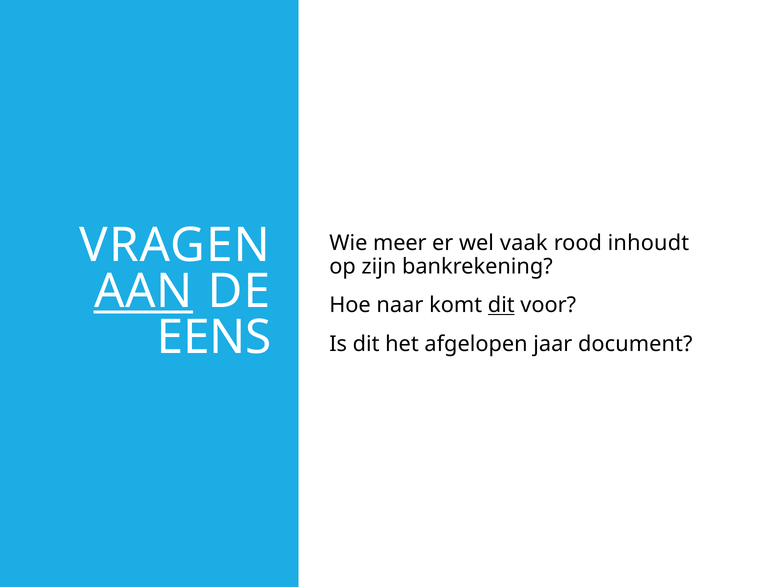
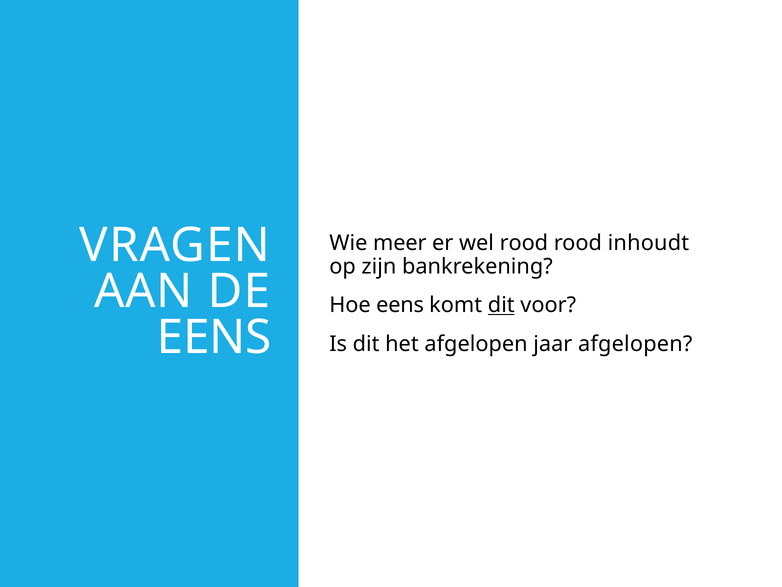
wel vaak: vaak -> rood (524, 243)
AAN underline: present -> none (143, 291)
Hoe naar: naar -> eens (400, 305)
jaar document: document -> afgelopen (635, 344)
